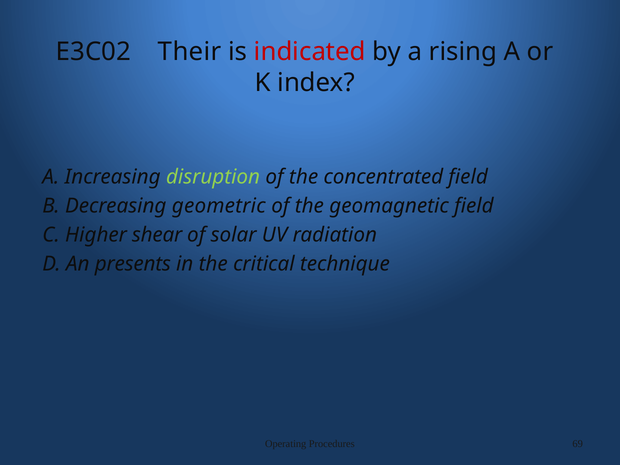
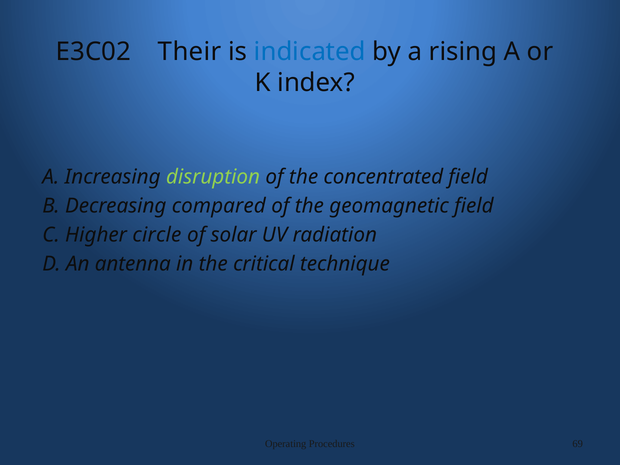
indicated colour: red -> blue (310, 52)
geometric: geometric -> compared (219, 206)
shear: shear -> circle (157, 235)
presents: presents -> antenna (133, 264)
